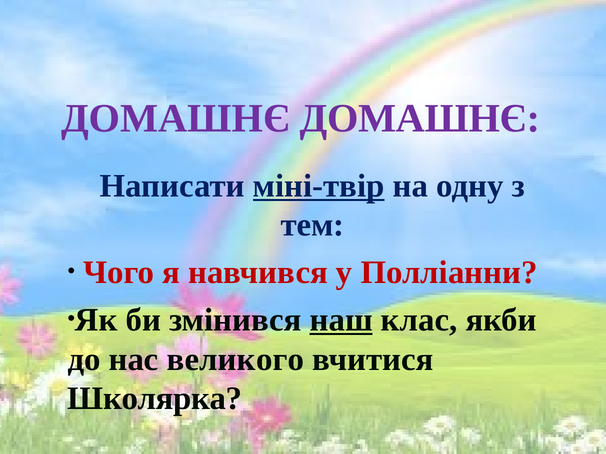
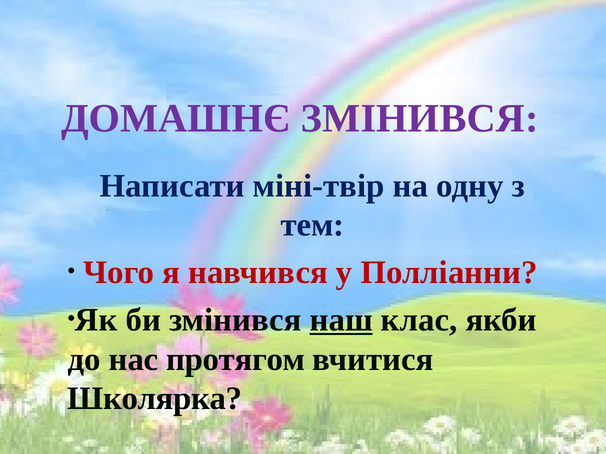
ДОМАШНЄ ДОМАШНЄ: ДОМАШНЄ -> ЗМІНИВСЯ (420, 119)
міні-твір underline: present -> none (319, 186)
великого: великого -> протягом (236, 360)
